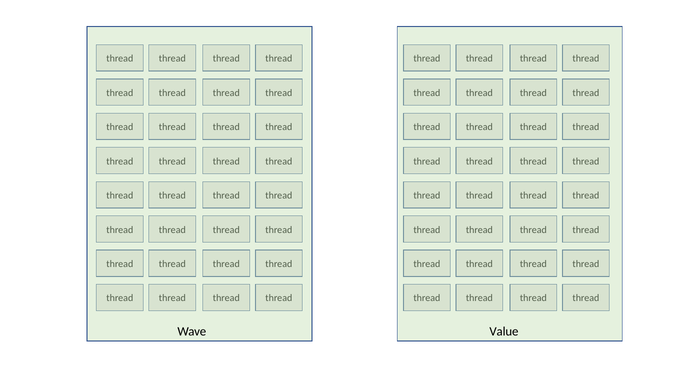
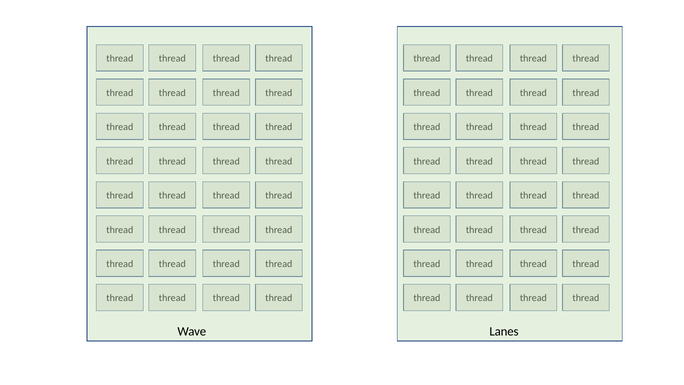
Value: Value -> Lanes (504, 331)
